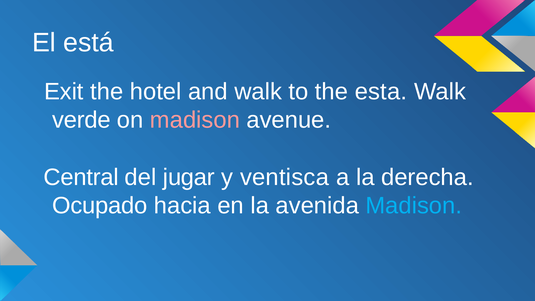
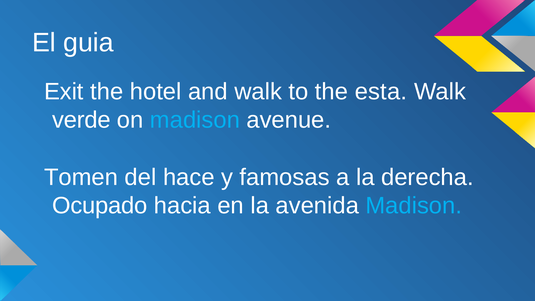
está: está -> guia (89, 43)
madison colour: pink -> light blue (195, 120)
Central: Central -> Tomen (81, 177)
jugar: jugar -> hace (189, 177)
ventisca: ventisca -> famosas (285, 177)
